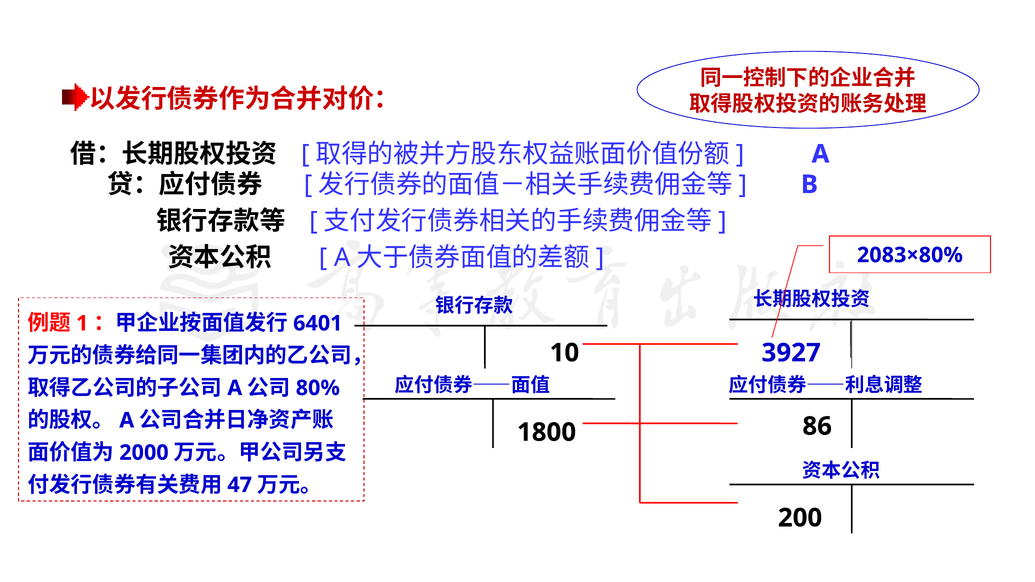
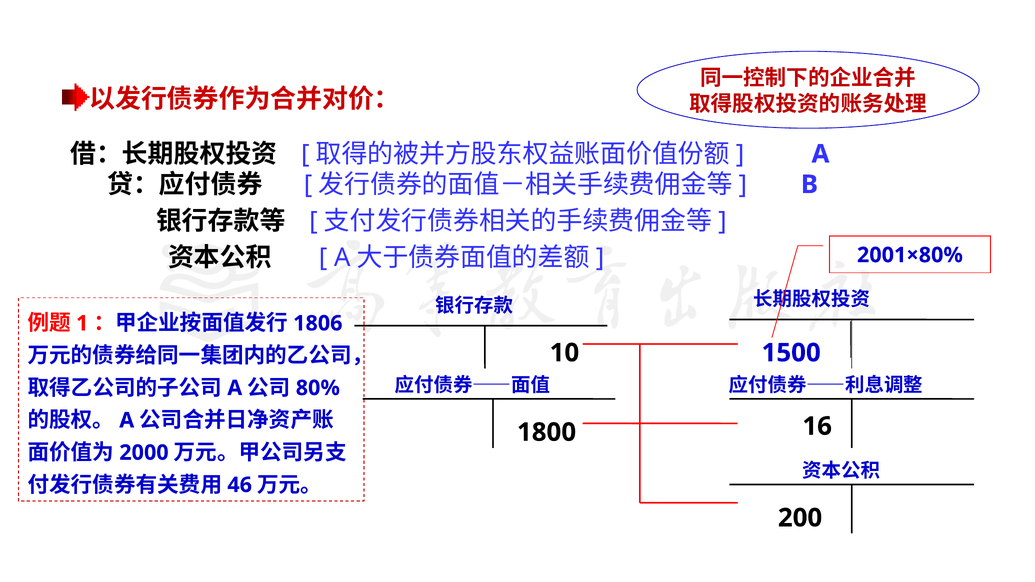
2083×80%: 2083×80% -> 2001×80% (910, 255)
6401: 6401 -> 1806 (318, 323)
3927: 3927 -> 1500 (791, 353)
86: 86 -> 16 (817, 426)
47: 47 -> 46 (240, 485)
